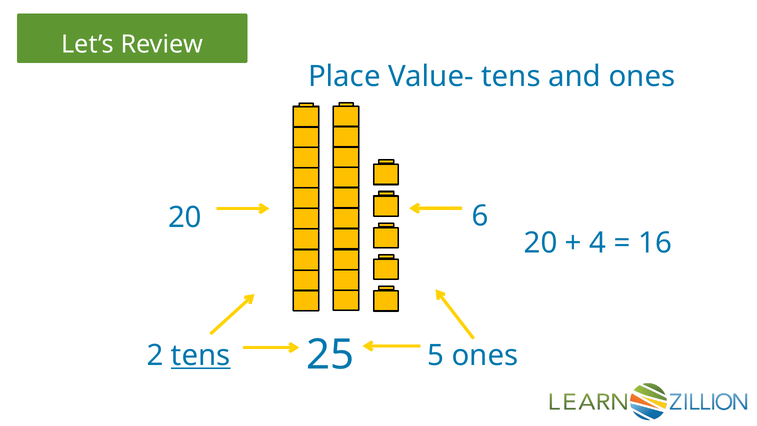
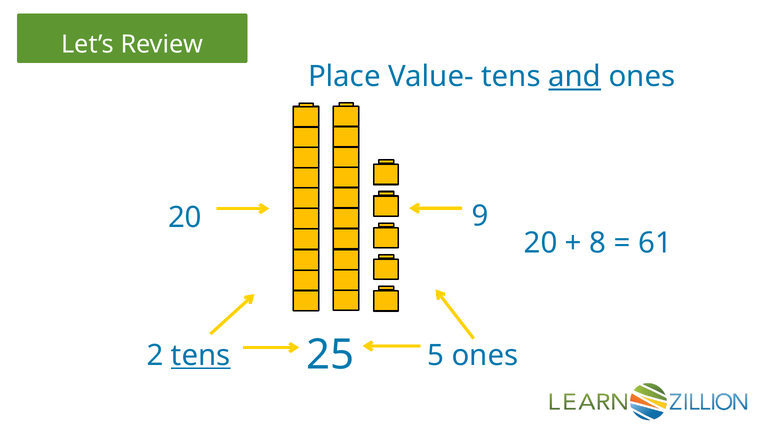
and underline: none -> present (575, 77)
6: 6 -> 9 (480, 216)
4: 4 -> 8 (598, 243)
16: 16 -> 61 (655, 243)
